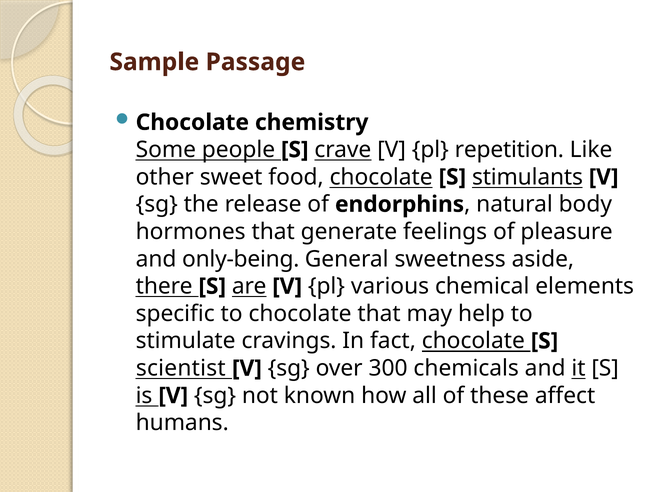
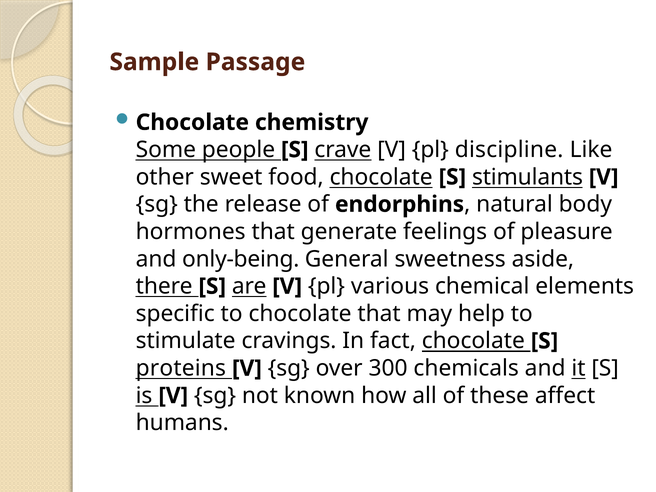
repetition: repetition -> discipline (509, 150)
scientist: scientist -> proteins (181, 368)
